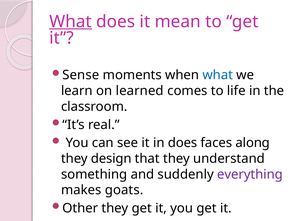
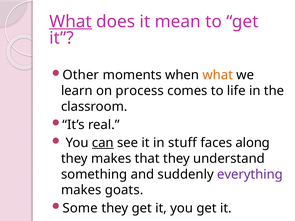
Sense: Sense -> Other (81, 75)
what colour: blue -> orange (218, 75)
learned: learned -> process (140, 91)
can underline: none -> present (103, 143)
in does: does -> stuff (182, 143)
they design: design -> makes (111, 159)
Other: Other -> Some (80, 208)
